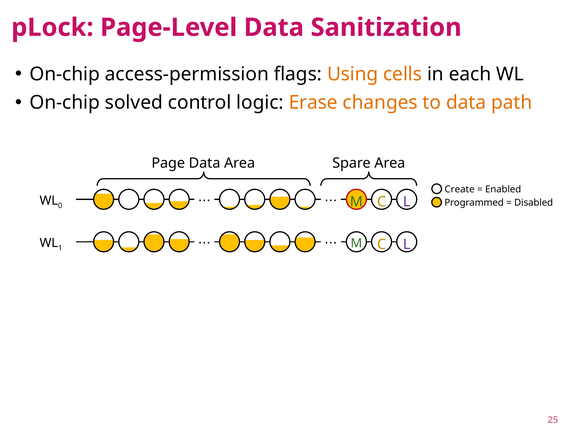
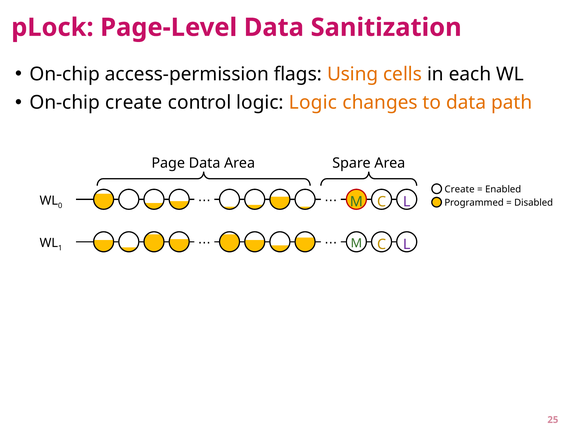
On-chip solved: solved -> create (134, 103)
logic Erase: Erase -> Logic (313, 103)
